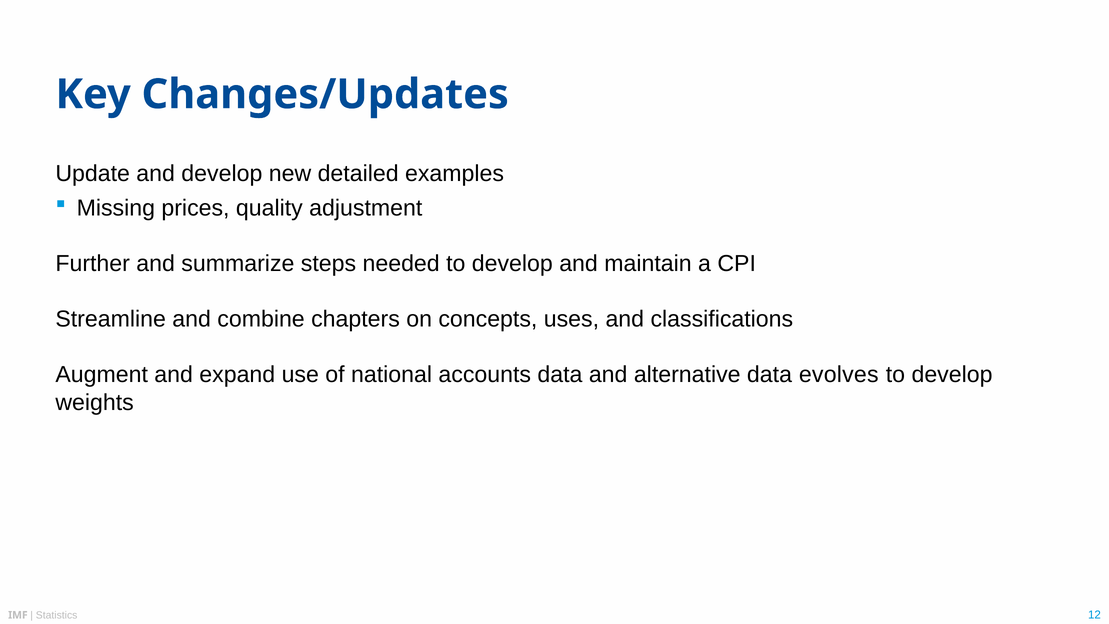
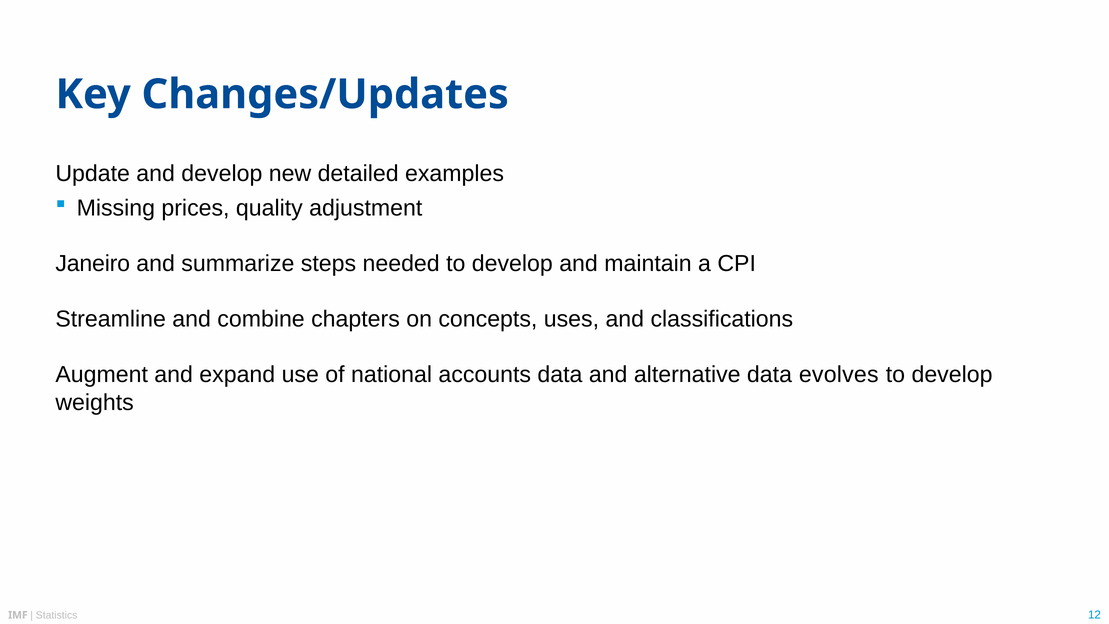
Further: Further -> Janeiro (93, 264)
